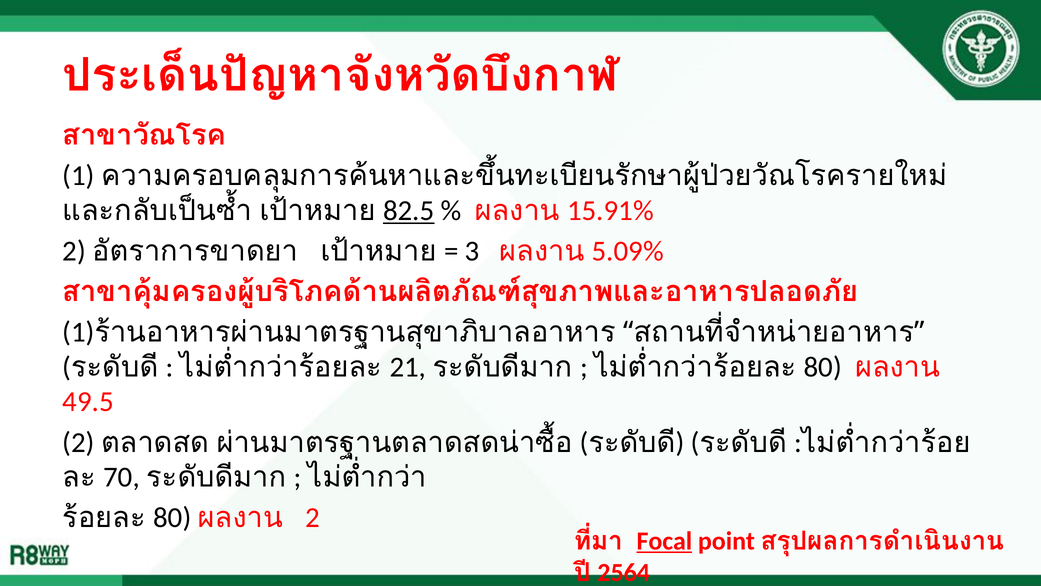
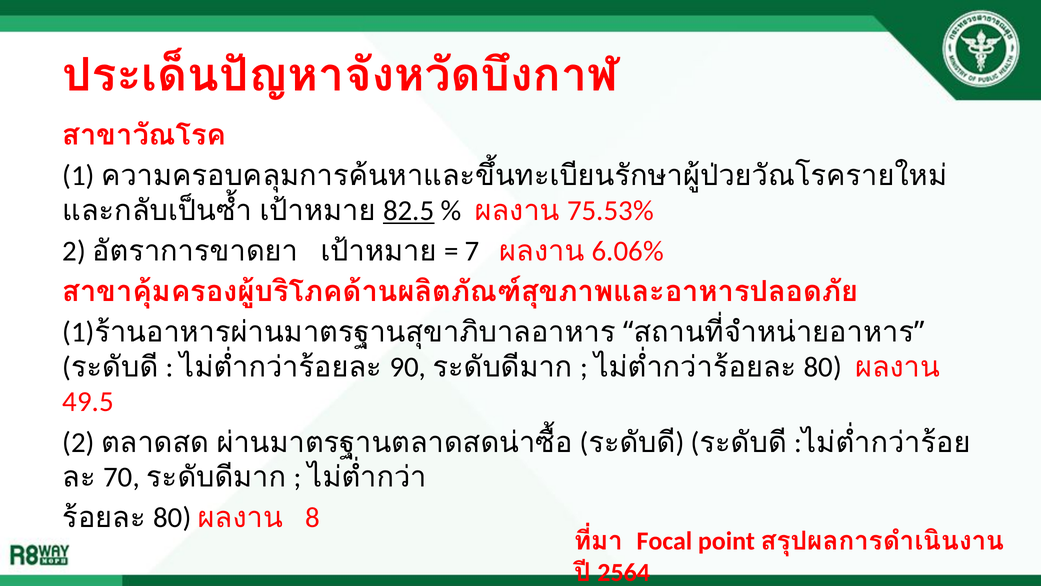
15.91%: 15.91% -> 75.53% (610, 211)
3: 3 -> 7 (472, 251)
5.09%: 5.09% -> 6.06% (628, 251)
21: 21 -> 90 (408, 367)
2: 2 -> 8 (313, 517)
Focal underline: present -> none (664, 541)
